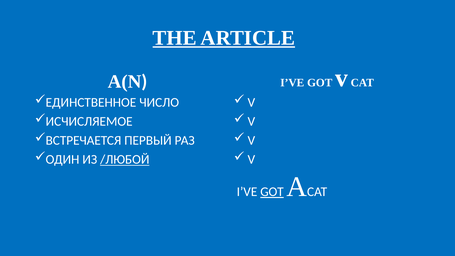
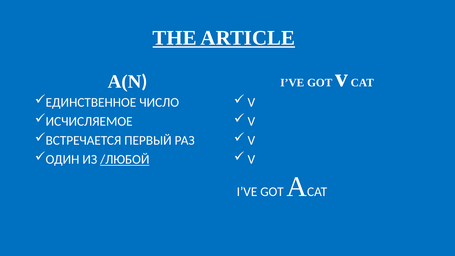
GOT underline: present -> none (272, 192)
